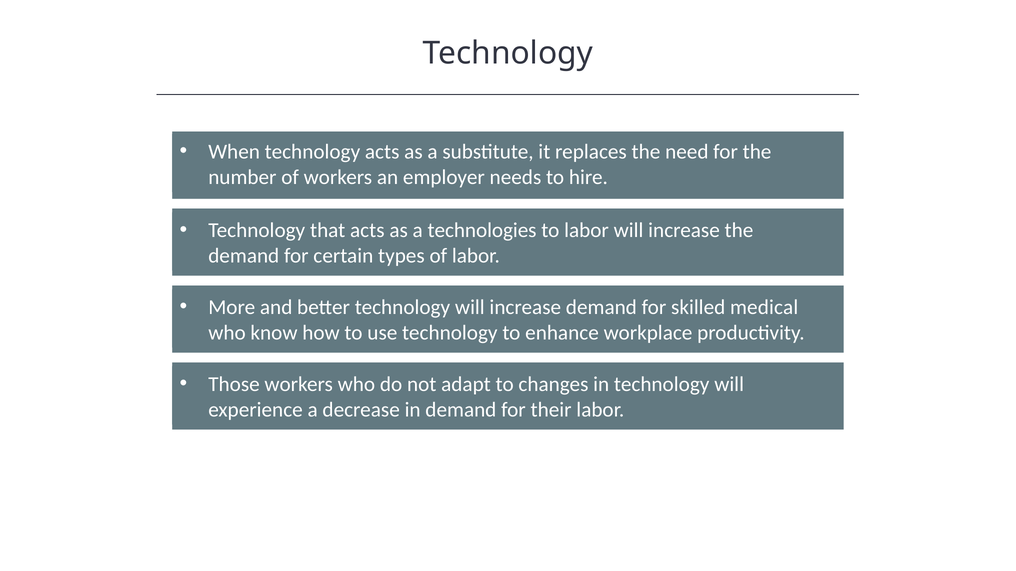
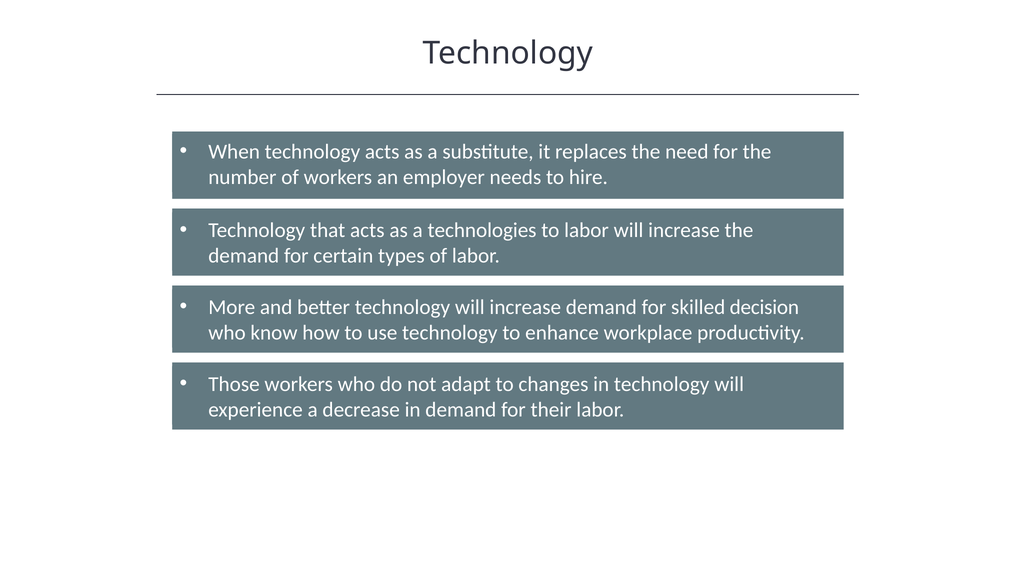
medical: medical -> decision (764, 307)
